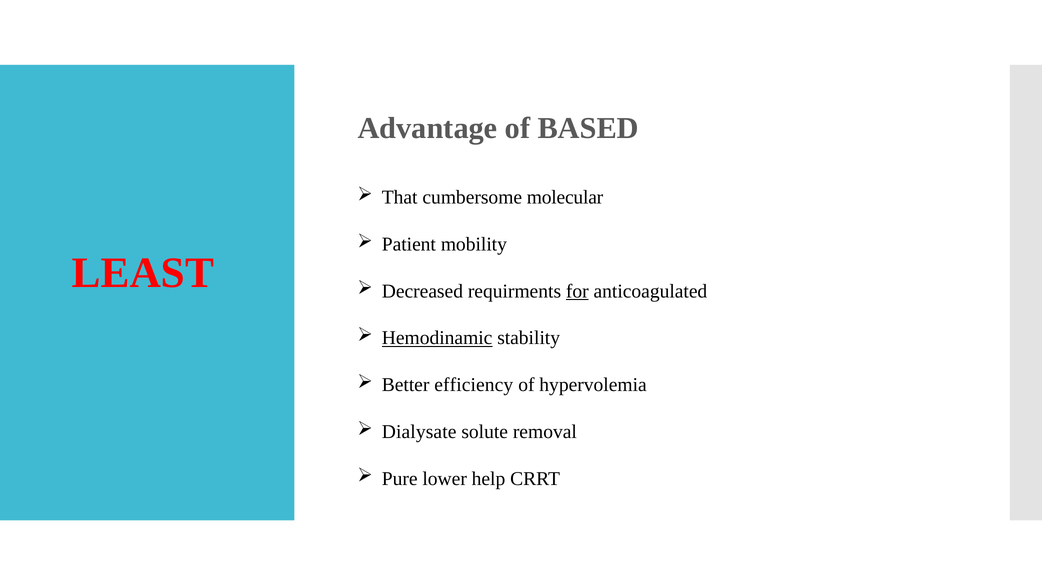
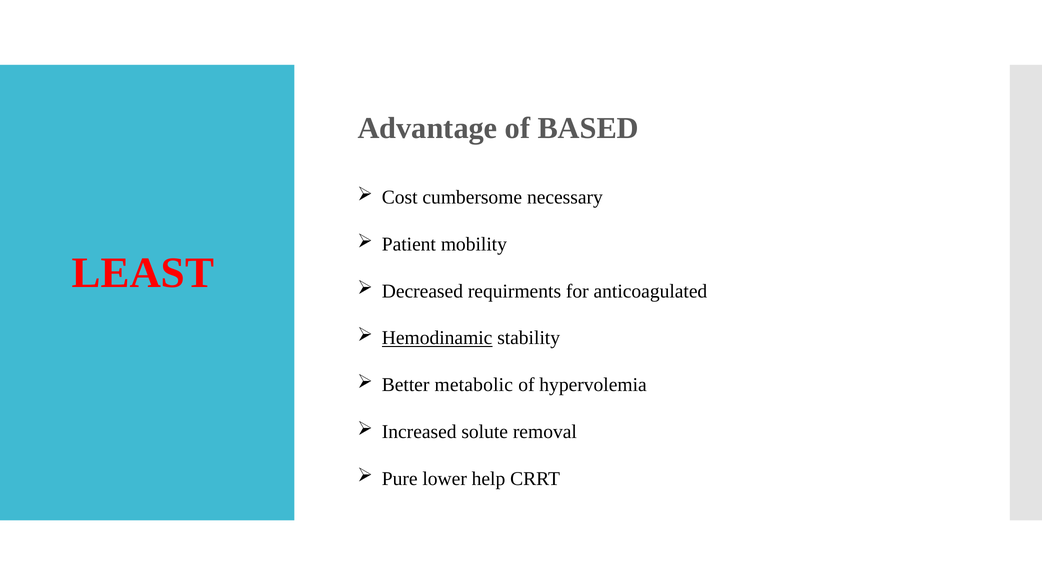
That: That -> Cost (400, 197)
molecular: molecular -> necessary (565, 197)
for underline: present -> none (577, 291)
efficiency: efficiency -> metabolic (474, 385)
Dialysate: Dialysate -> Increased (419, 432)
